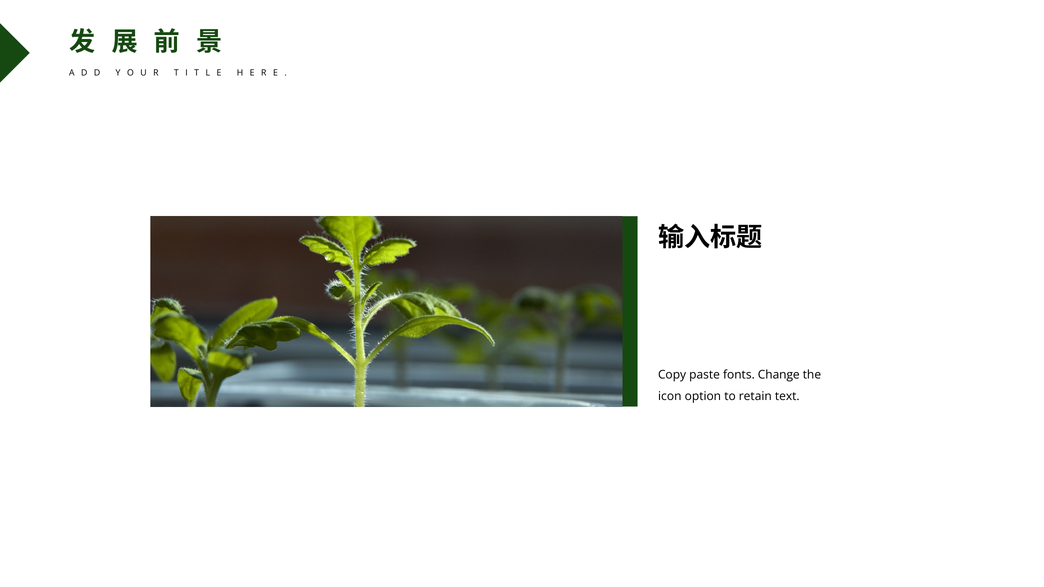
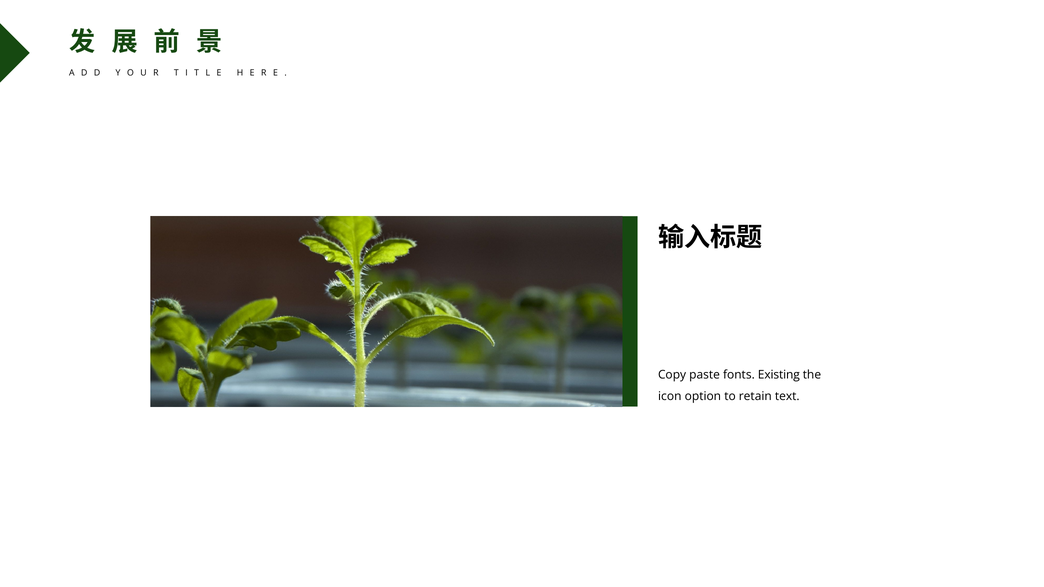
Change: Change -> Existing (779, 375)
